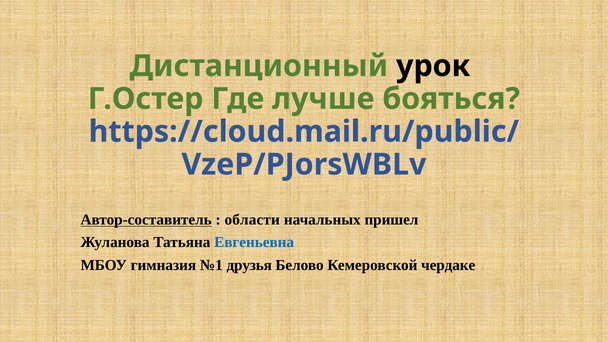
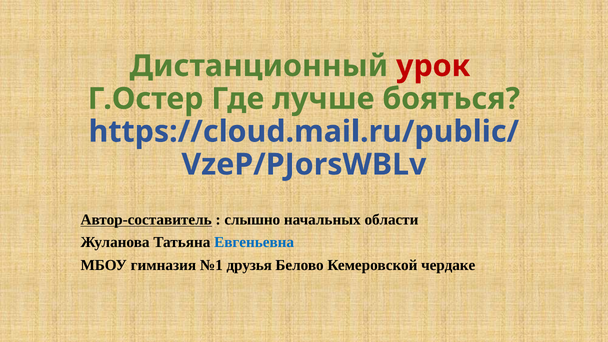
урок colour: black -> red (433, 66)
области: области -> слышно (252, 220)
пришел: пришел -> области (391, 220)
